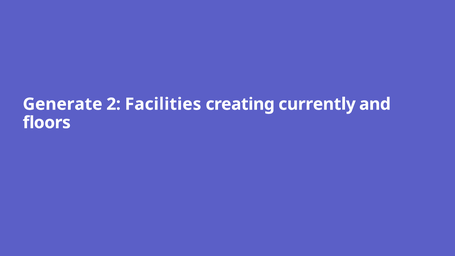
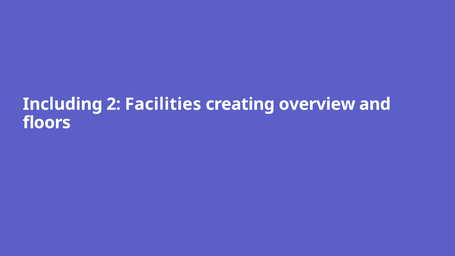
Generate: Generate -> Including (63, 104)
currently: currently -> overview (317, 104)
